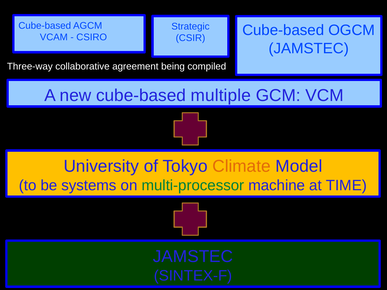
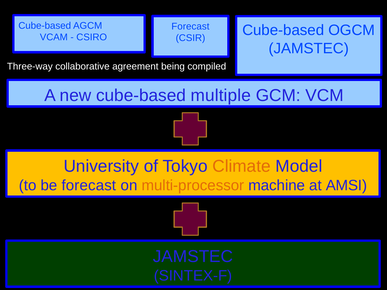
Strategic: Strategic -> Forecast (190, 26)
be systems: systems -> forecast (89, 186)
multi-processor colour: green -> orange (193, 186)
TIME: TIME -> AMSI (346, 186)
